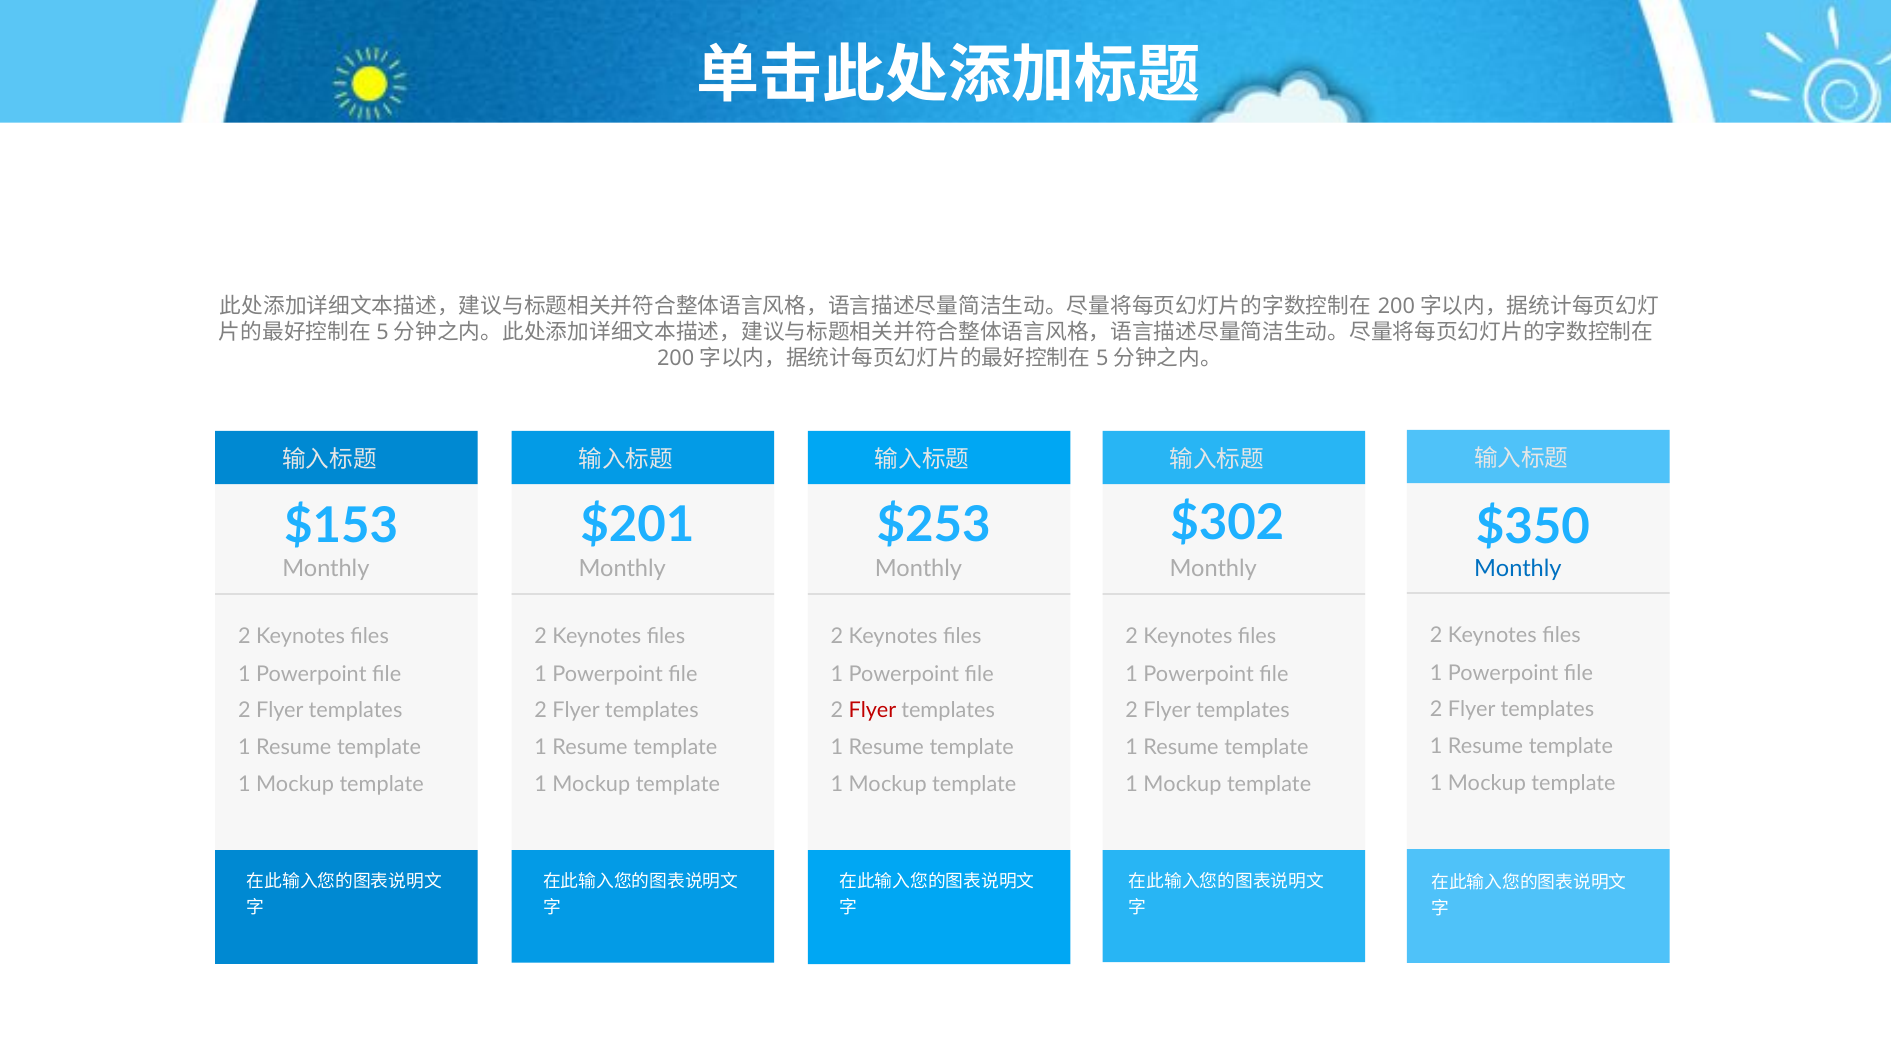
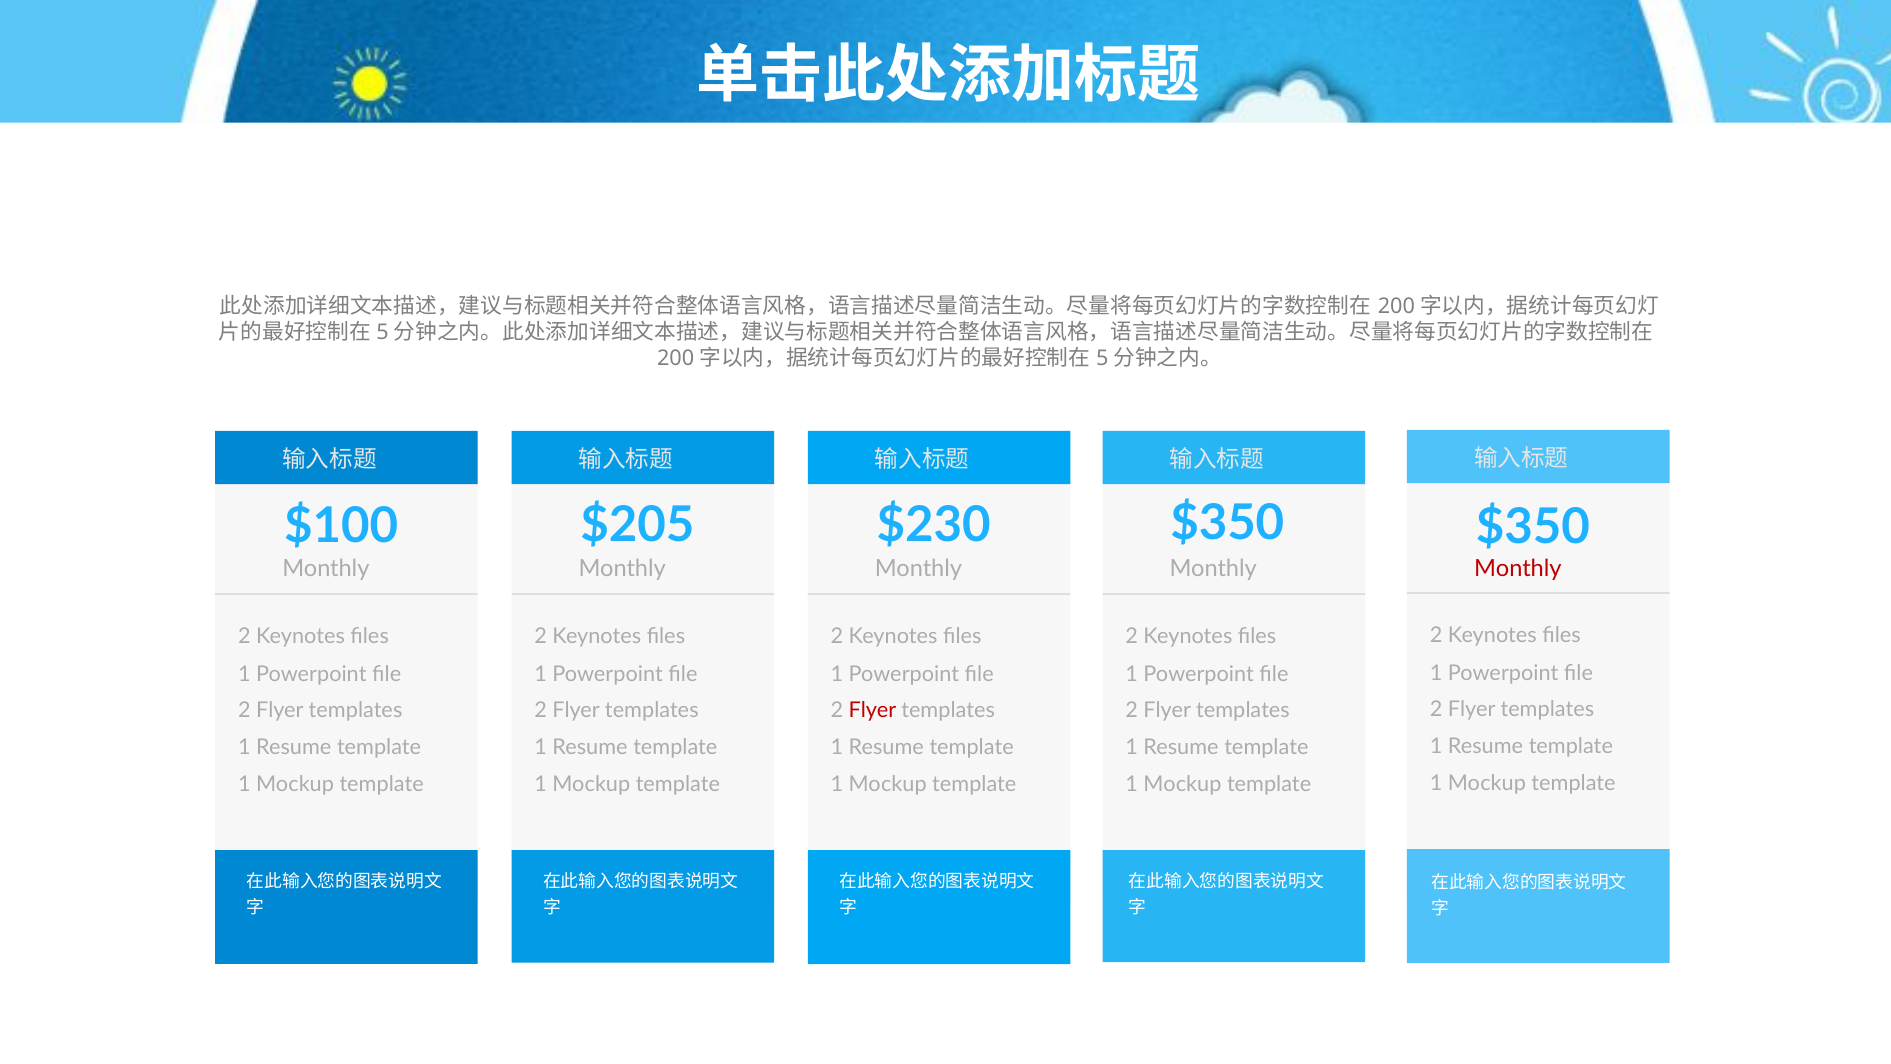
$302: $302 -> $350 (1227, 524)
$201: $201 -> $205 (637, 525)
$253: $253 -> $230 (934, 525)
$153: $153 -> $100 (341, 526)
Monthly colour: blue -> red (1518, 568)
